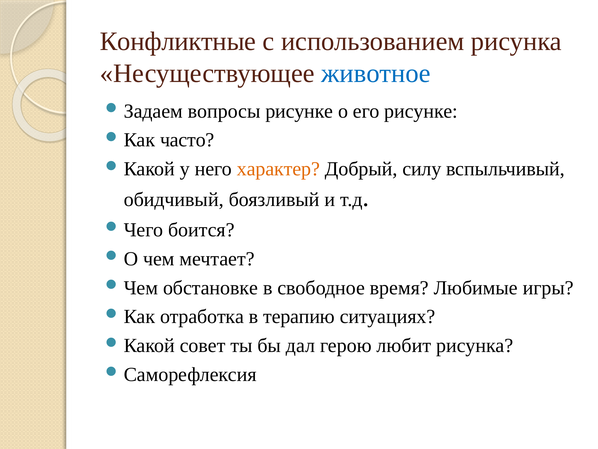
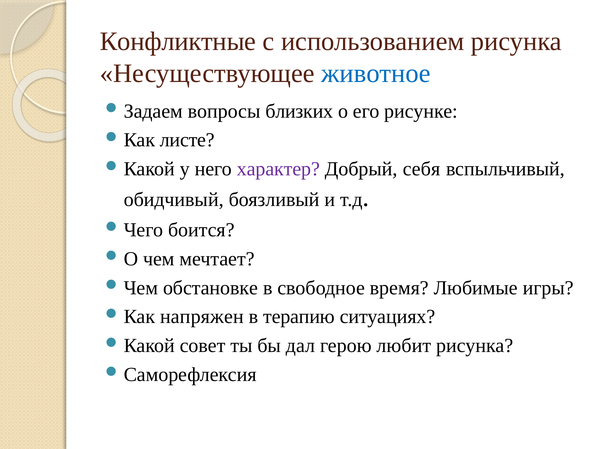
вопросы рисунке: рисунке -> близких (299, 111)
часто: часто -> листе (187, 140)
характер colour: orange -> purple (278, 169)
силу: силу -> себя (422, 169)
отработка: отработка -> напряжен (202, 316)
